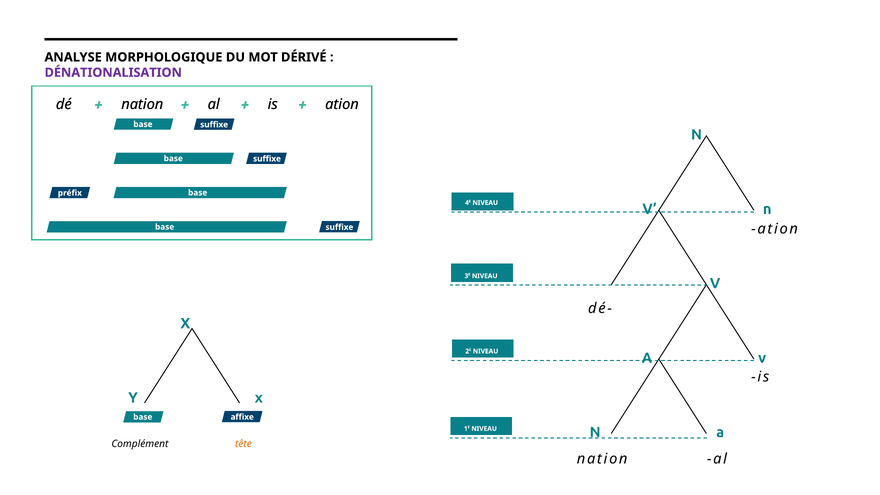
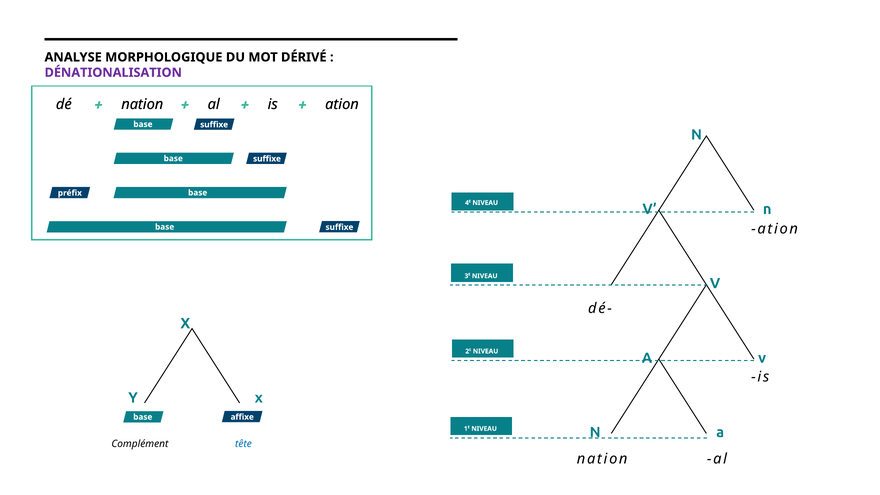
tête colour: orange -> blue (243, 444)
